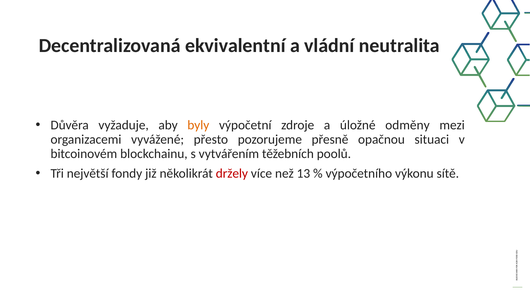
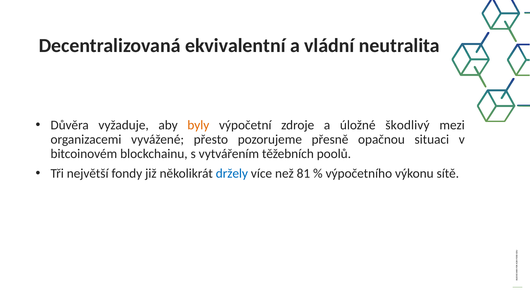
odměny: odměny -> škodlivý (407, 125)
držely colour: red -> blue (232, 174)
13: 13 -> 81 (303, 174)
